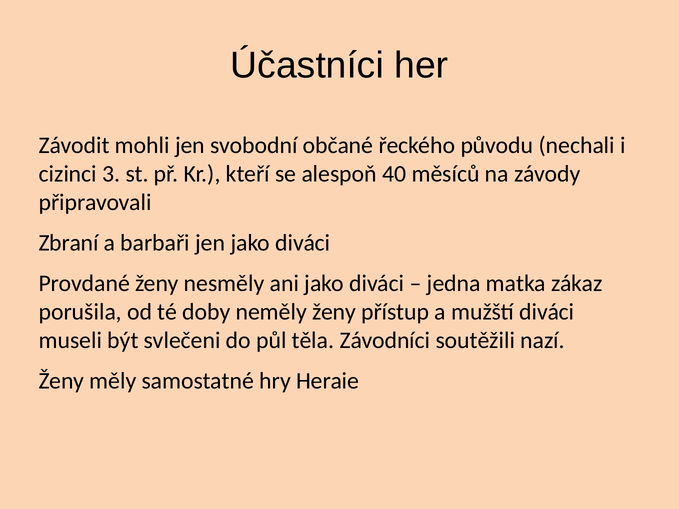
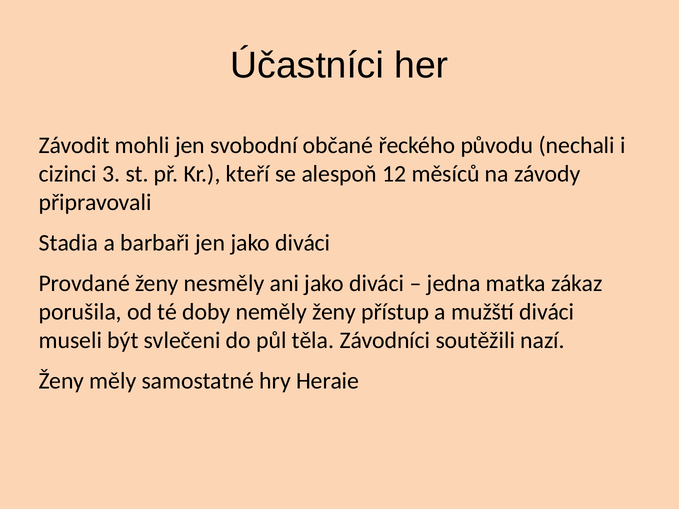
40: 40 -> 12 (394, 174)
Zbraní: Zbraní -> Stadia (68, 243)
